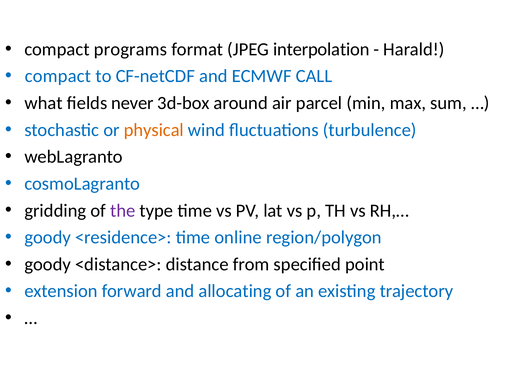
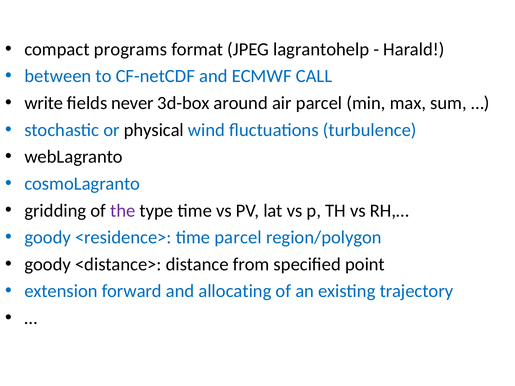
interpolation: interpolation -> lagrantohelp (321, 49)
compact: compact -> between (58, 76)
what: what -> write (44, 103)
physical colour: orange -> black (154, 130)
time online: online -> parcel (238, 238)
